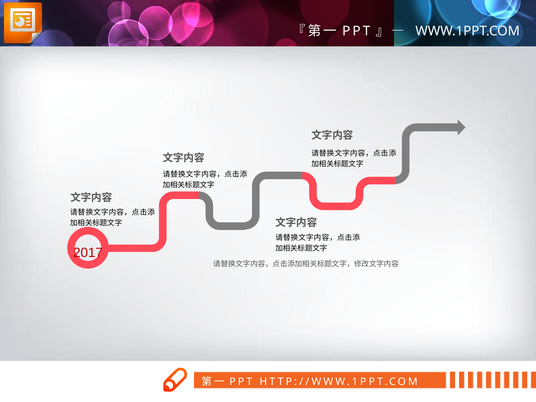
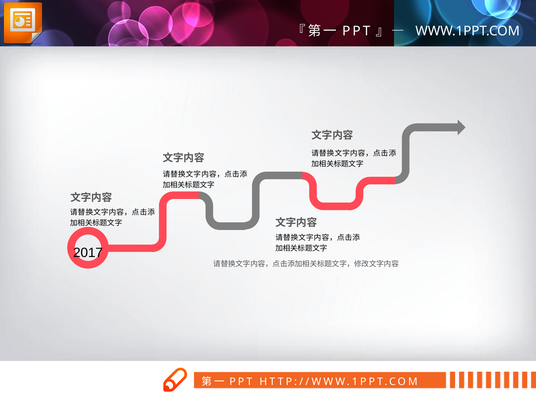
2017 colour: red -> black (88, 253)
